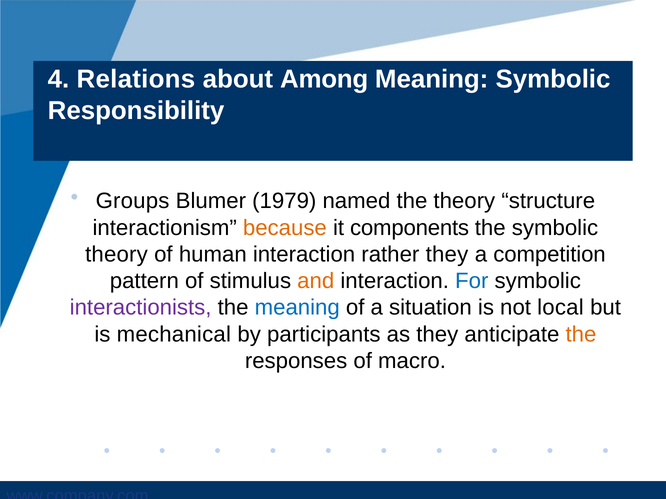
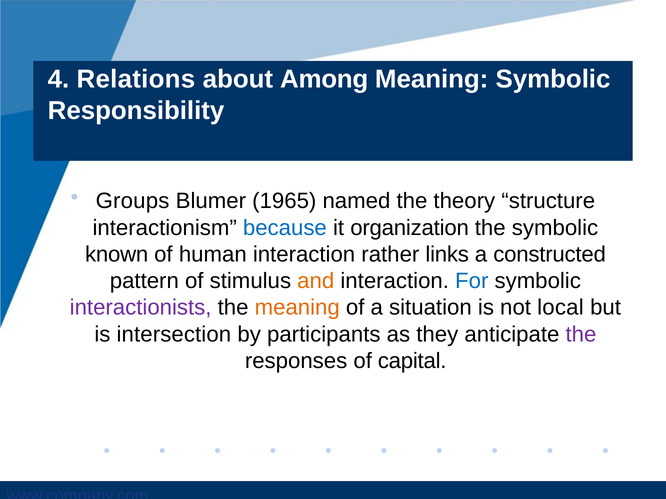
1979: 1979 -> 1965 (284, 201)
because colour: orange -> blue (285, 228)
components: components -> organization (410, 228)
theory: theory -> known (117, 255)
rather they: they -> links (447, 255)
competition: competition -> constructed (550, 255)
meaning colour: blue -> orange (297, 308)
mechanical: mechanical -> intersection (174, 335)
the colour: orange -> purple (581, 335)
macro: macro -> capital (412, 361)
